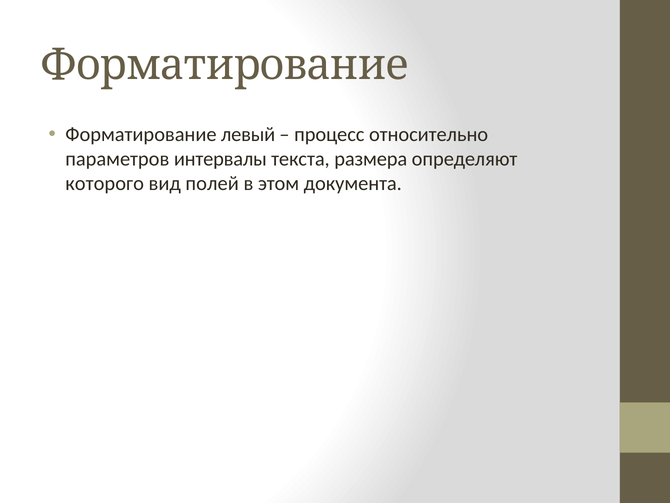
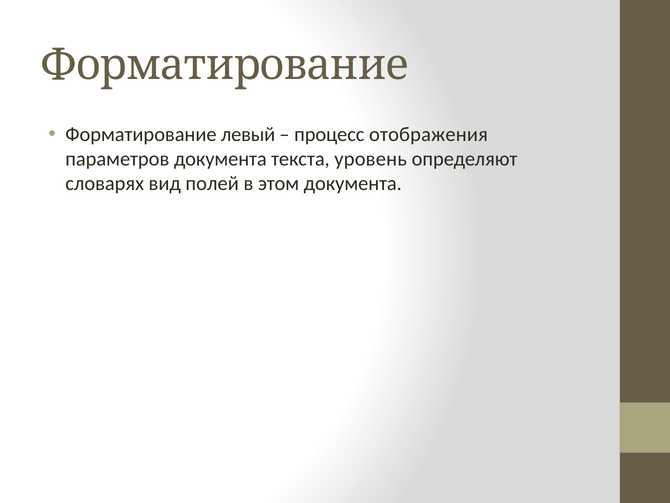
относительно: относительно -> отображения (428, 134)
параметров интервалы: интервалы -> документа (220, 159)
размера: размера -> уровень (371, 159)
которого: которого -> словарях (105, 183)
